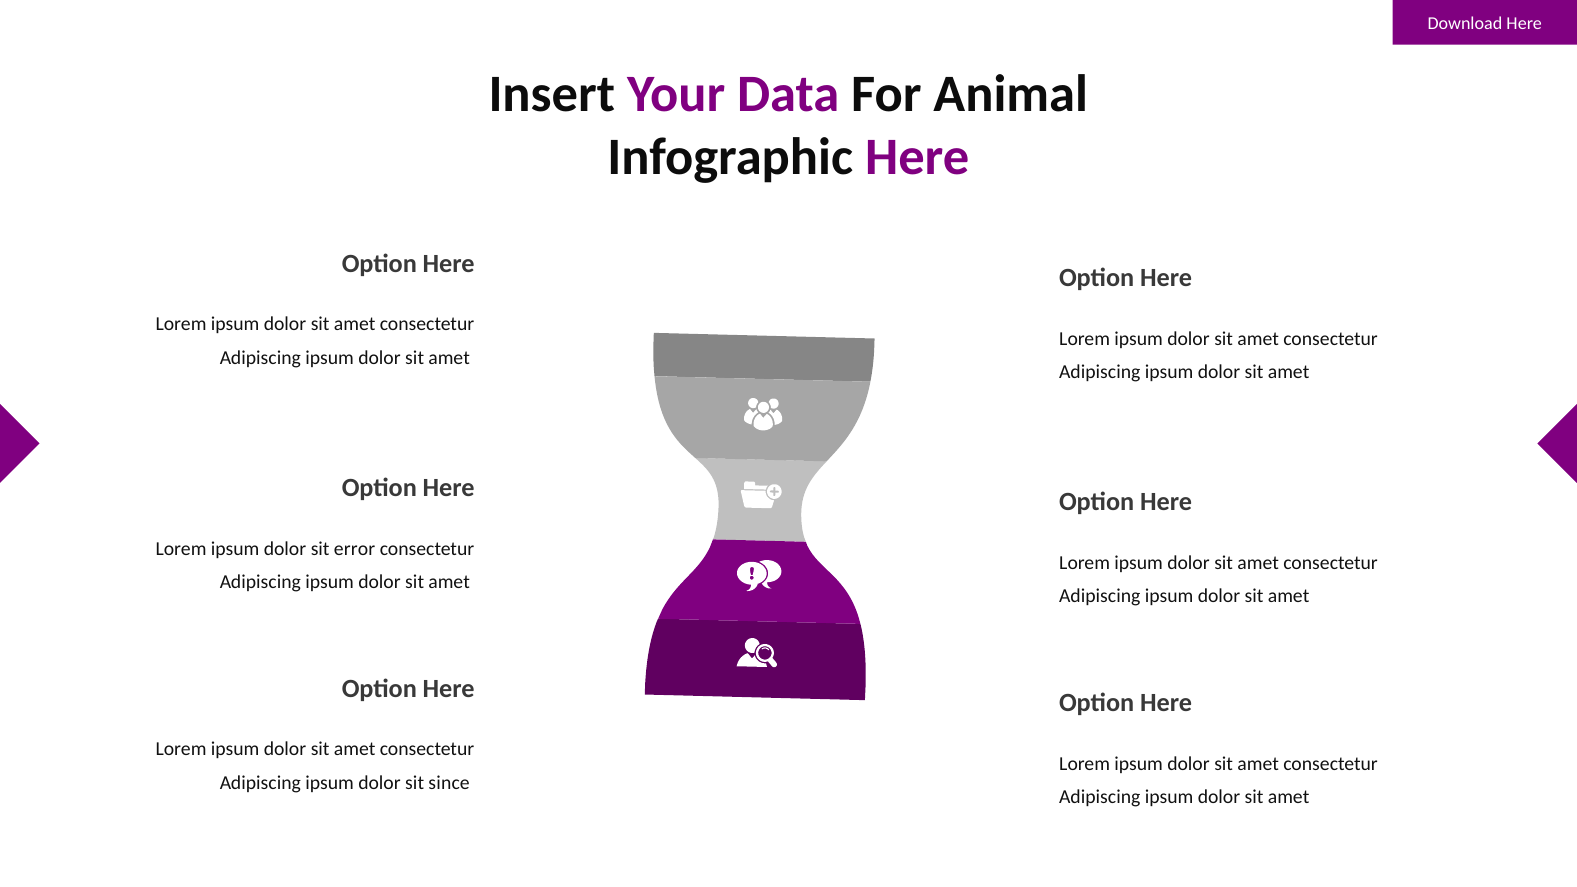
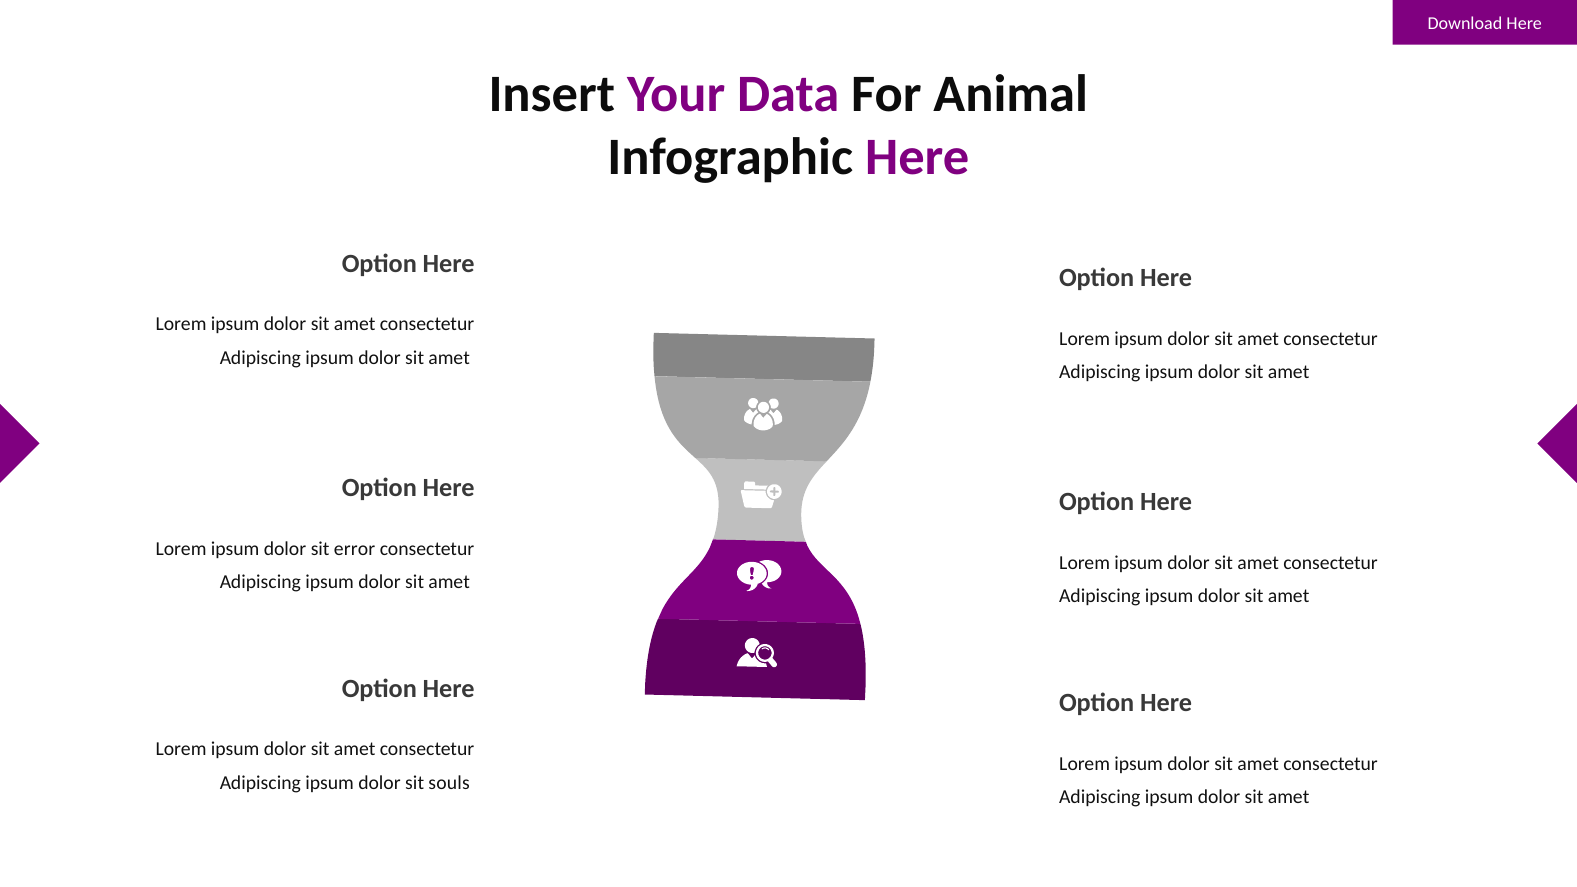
since: since -> souls (449, 783)
